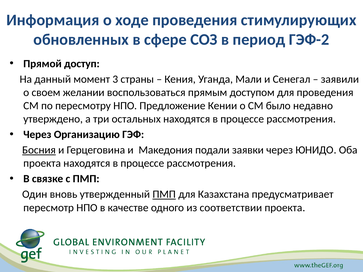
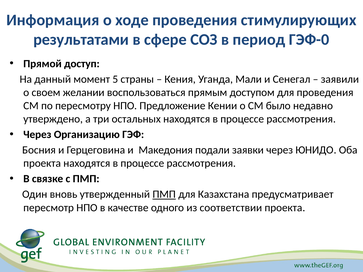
обновленных: обновленных -> результатами (81, 40)
ГЭФ-2: ГЭФ-2 -> ГЭФ-0 (309, 40)
3: 3 -> 5 (115, 79)
Босния underline: present -> none (39, 150)
